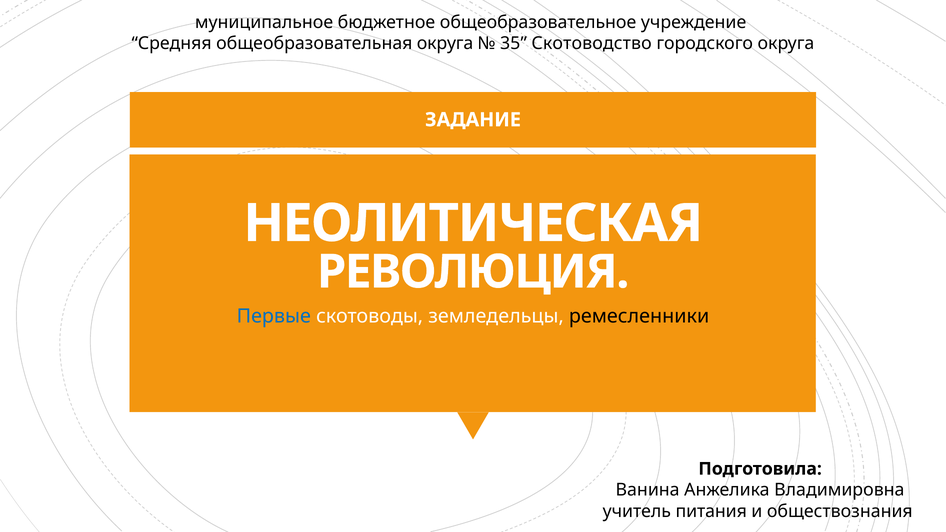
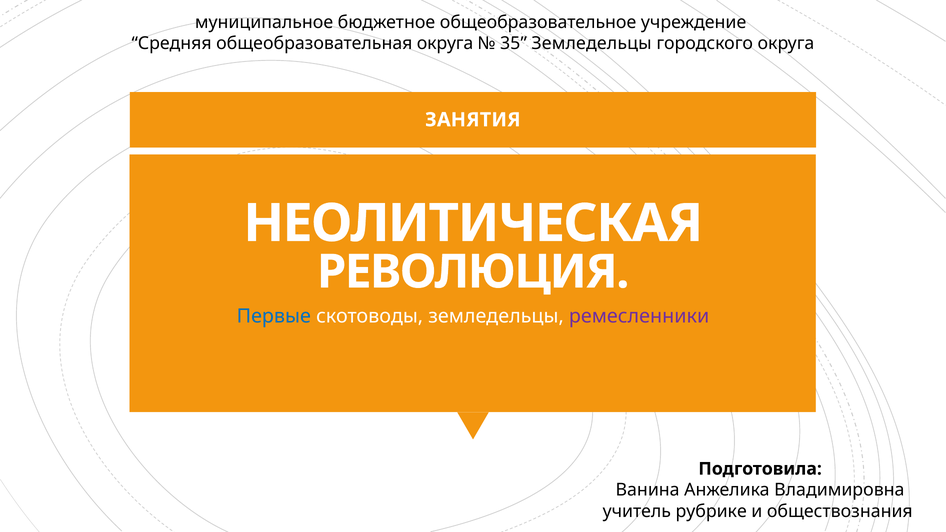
35 Скотоводство: Скотоводство -> Земледельцы (592, 44)
ЗАДАНИЕ: ЗАДАНИЕ -> ЗАНЯТИЯ (473, 120)
ремесленники colour: black -> purple (639, 316)
питания: питания -> рубрике (711, 512)
